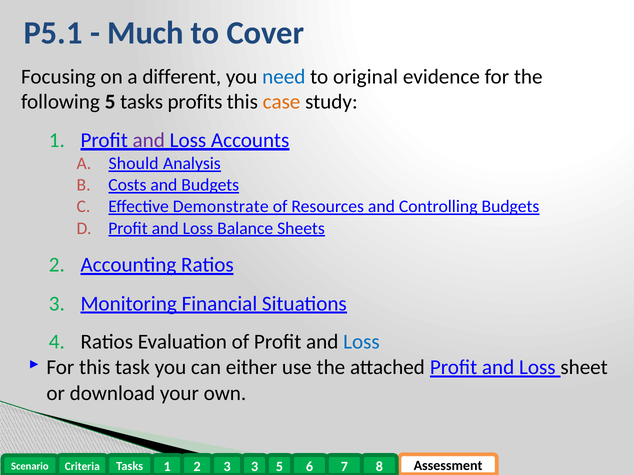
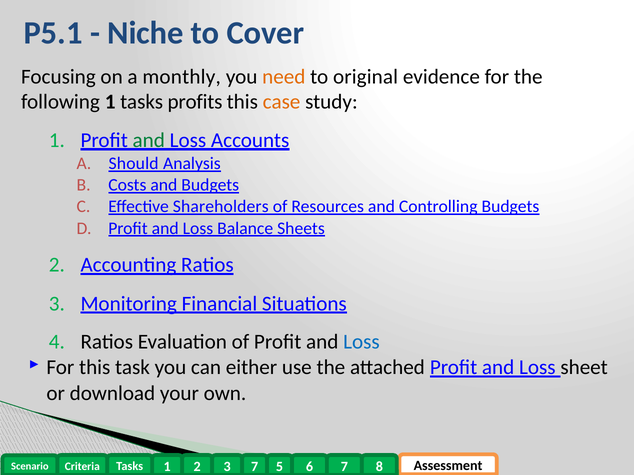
Much: Much -> Niche (145, 33)
different: different -> monthly (182, 77)
need colour: blue -> orange (284, 77)
following 5: 5 -> 1 (110, 102)
and colour: purple -> green (149, 140)
Demonstrate: Demonstrate -> Shareholders (221, 207)
3: 3 -> 7 (255, 467)
